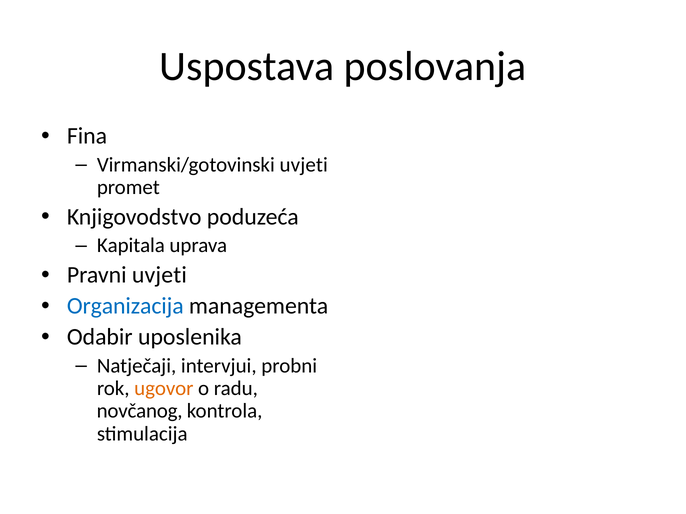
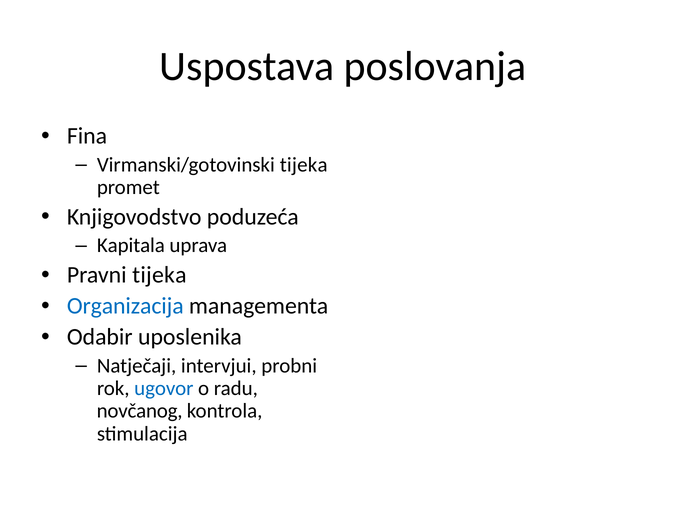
Virmanski/gotovinski uvjeti: uvjeti -> tijeka (304, 165)
Pravni uvjeti: uvjeti -> tijeka (159, 275)
ugovor colour: orange -> blue (164, 389)
